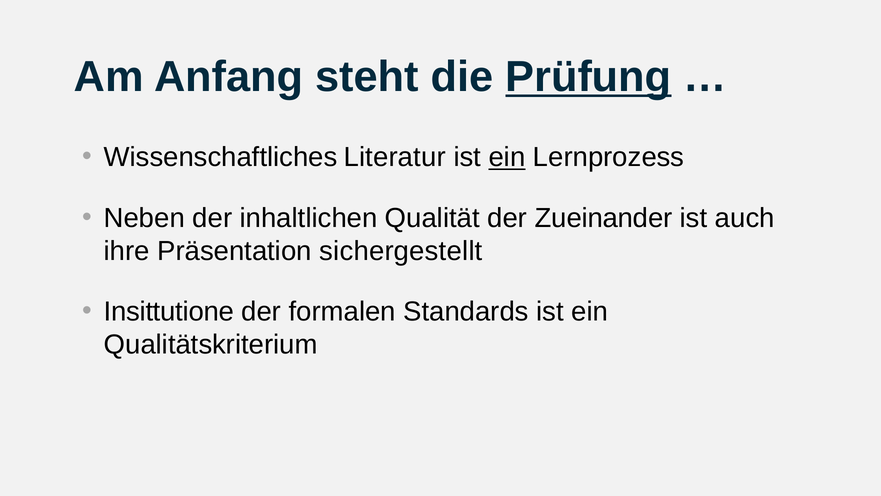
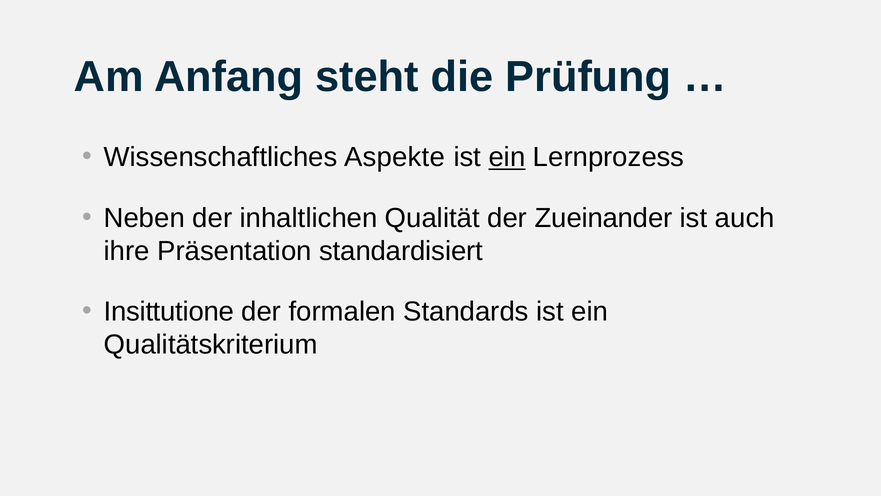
Prüfung underline: present -> none (588, 77)
Literatur: Literatur -> Aspekte (395, 157)
sichergestellt: sichergestellt -> standardisiert (401, 251)
